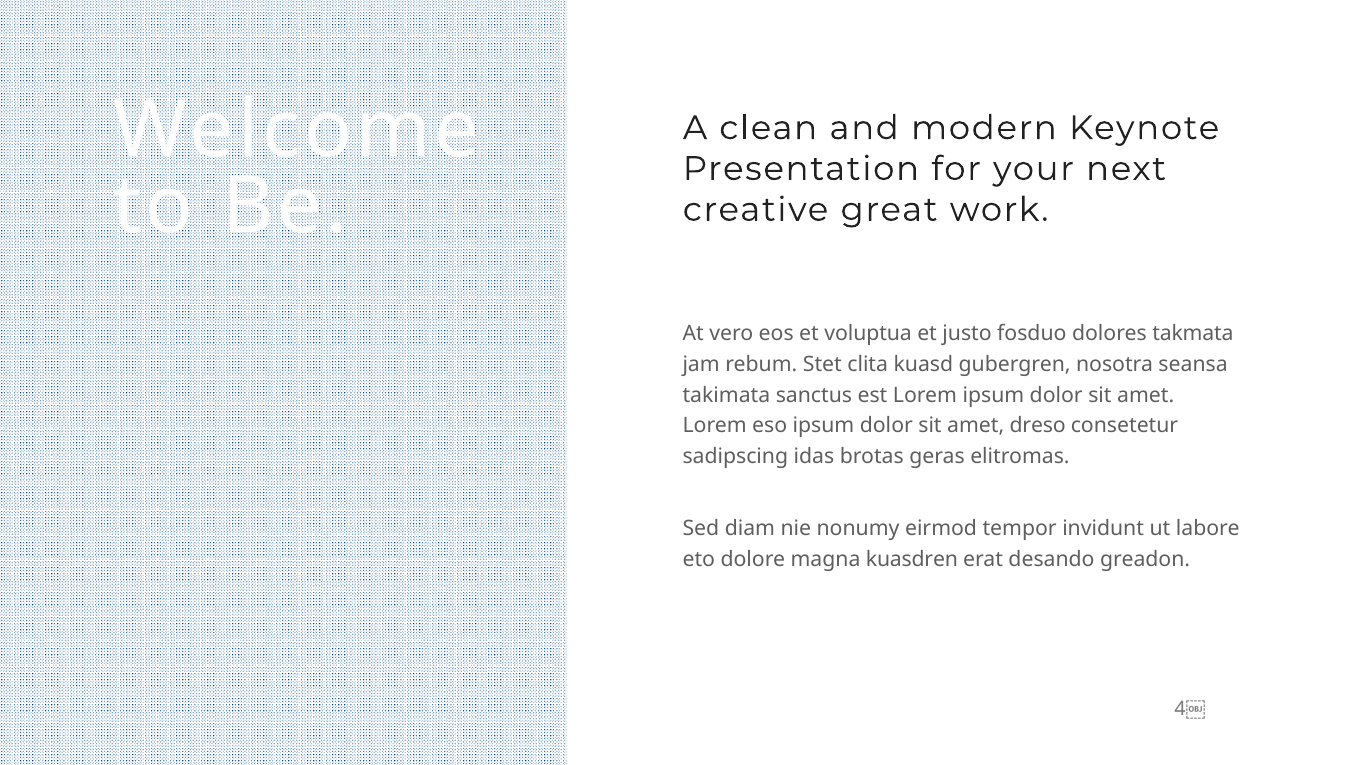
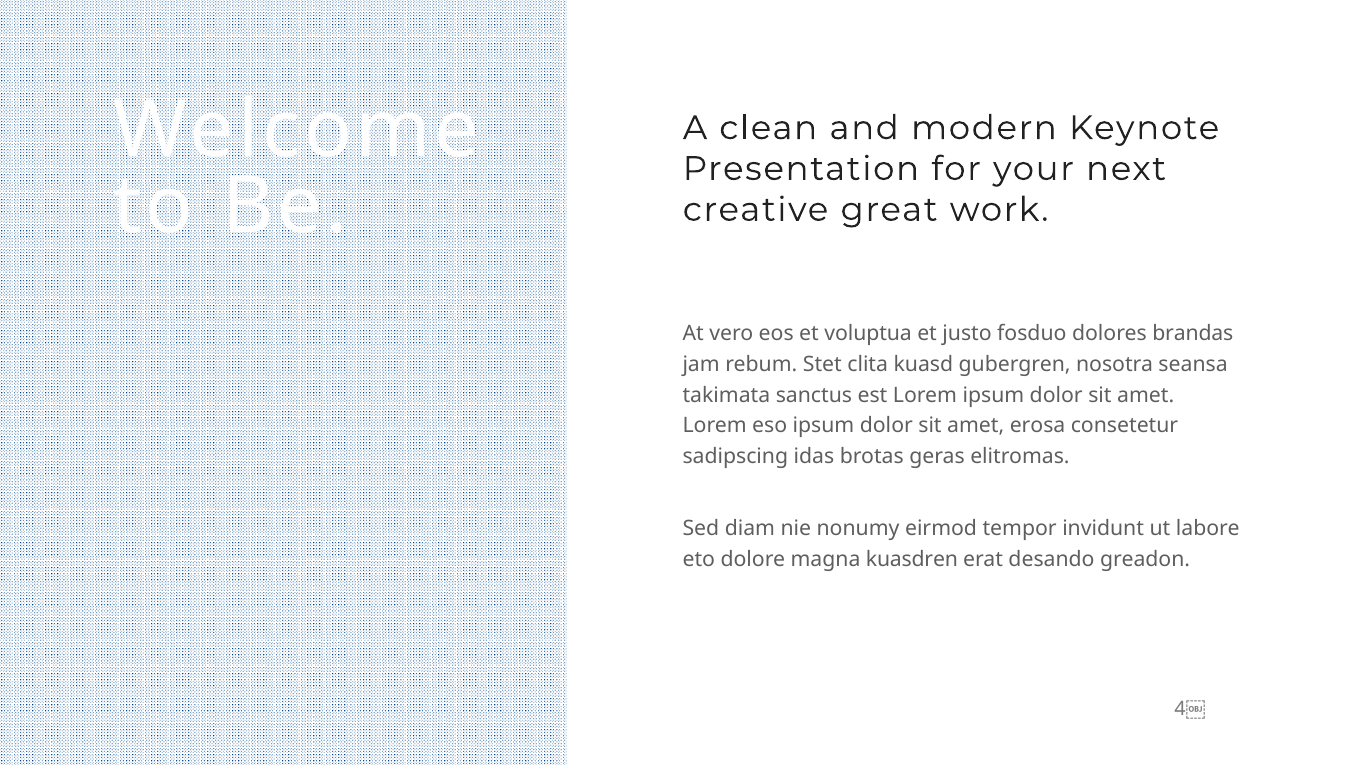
takmata: takmata -> brandas (1193, 334)
dreso: dreso -> erosa (1038, 426)
